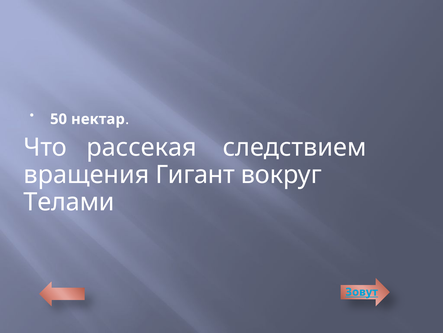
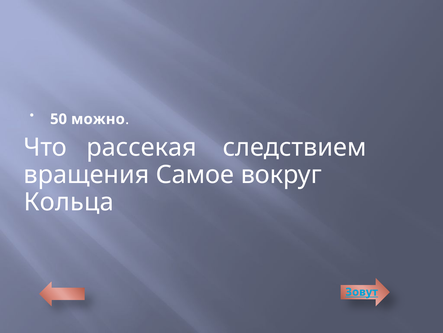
нектар: нектар -> можно (98, 119)
Гигант: Гигант -> Самое (195, 174)
Телами: Телами -> Кольца (69, 202)
